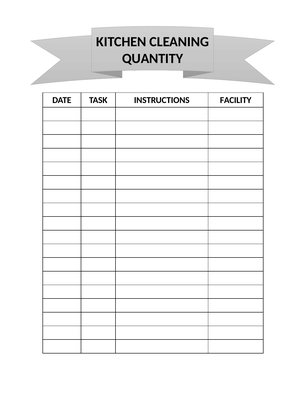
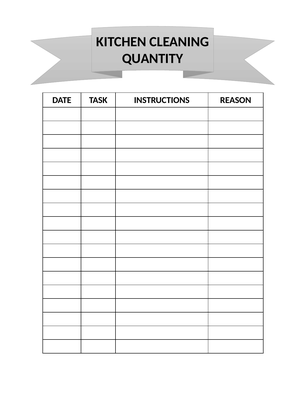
FACILITY: FACILITY -> REASON (236, 100)
